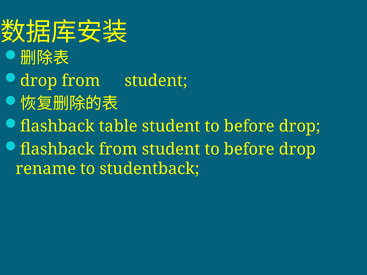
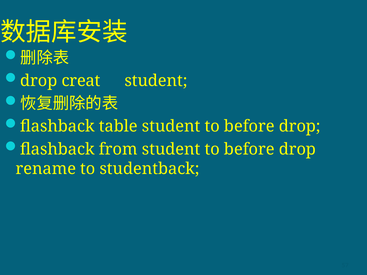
drop from: from -> creat (81, 81)
